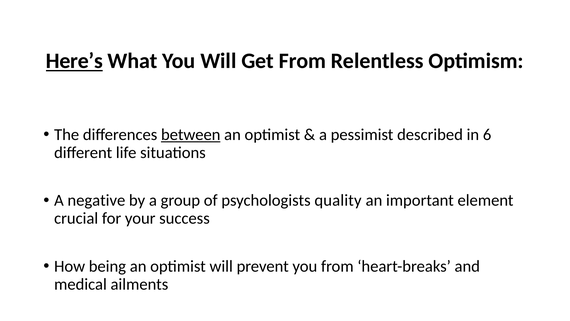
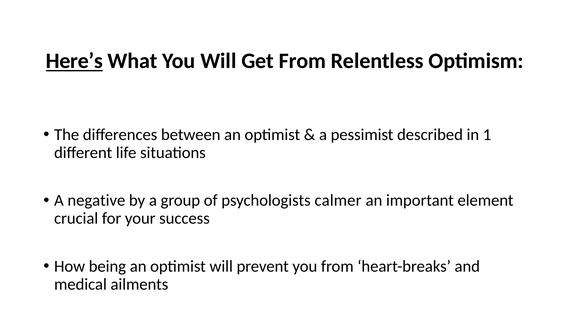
between underline: present -> none (191, 135)
6: 6 -> 1 (487, 135)
quality: quality -> calmer (338, 200)
